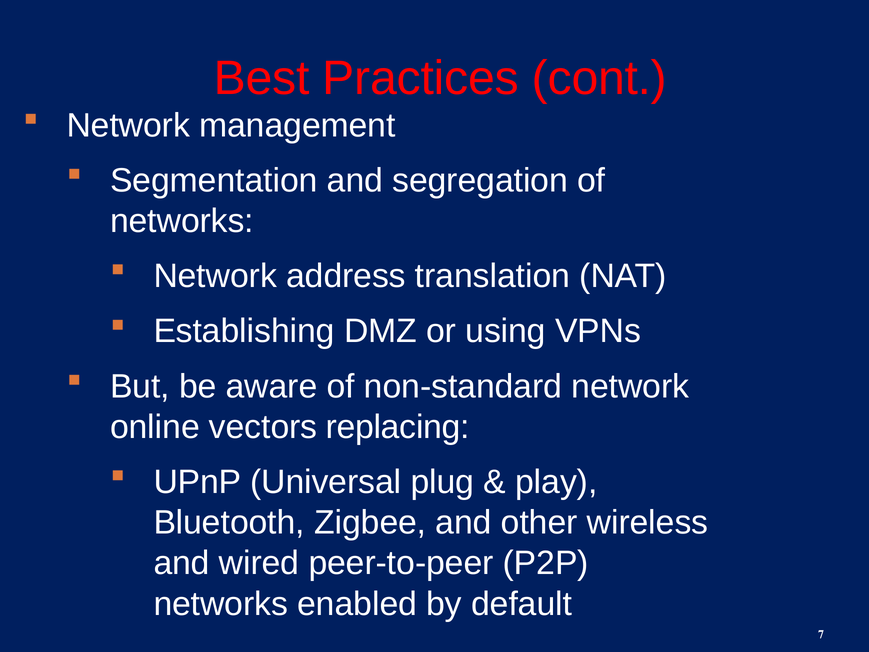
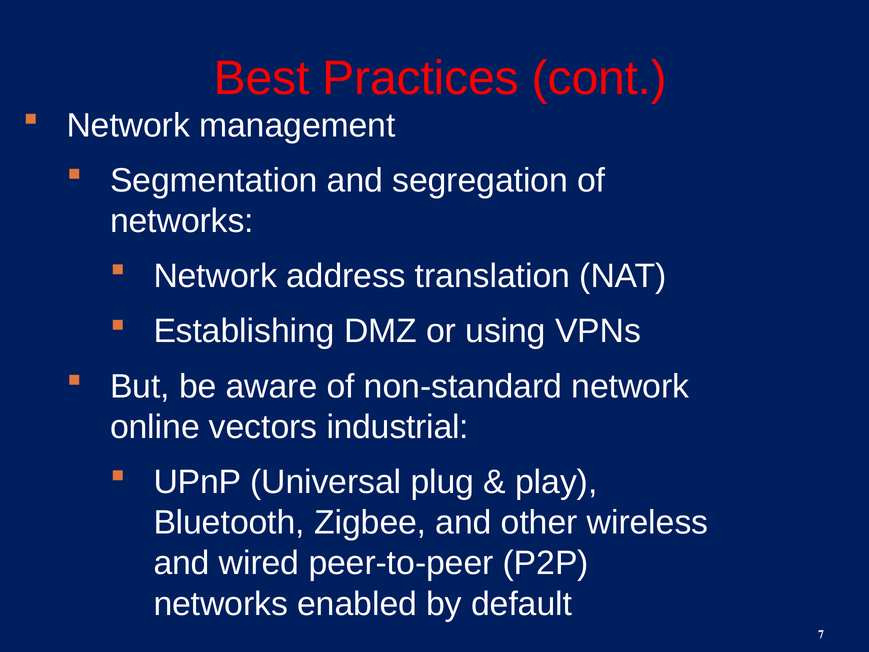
replacing: replacing -> industrial (398, 427)
